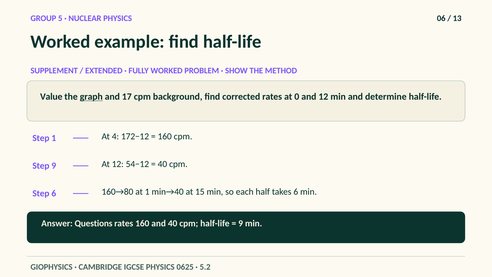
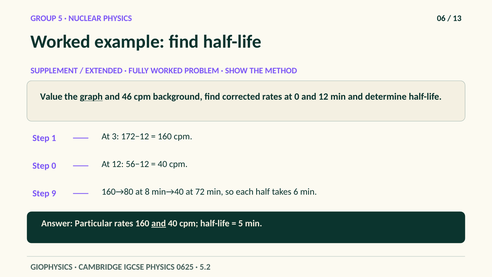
17: 17 -> 46 (127, 97)
4: 4 -> 3 (115, 136)
Step 9: 9 -> 0 (54, 166)
54−12: 54−12 -> 56−12 (137, 164)
Step 6: 6 -> 9 (54, 193)
at 1: 1 -> 8 (147, 192)
15: 15 -> 72 (200, 192)
Questions: Questions -> Particular (93, 223)
and underline: none -> present (159, 223)
9: 9 -> 5 (241, 223)
